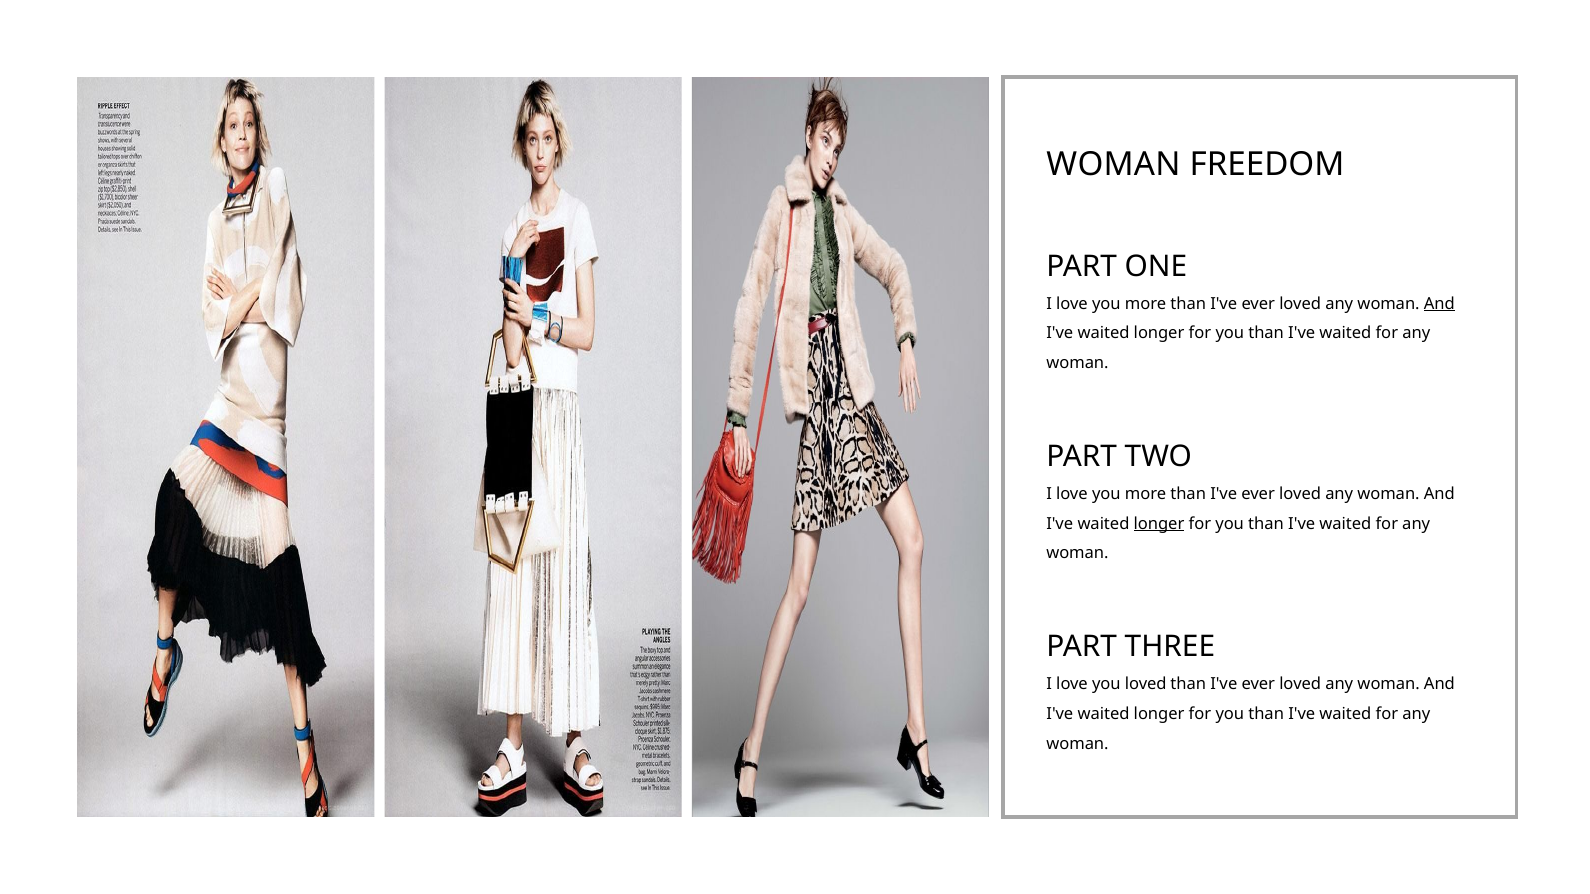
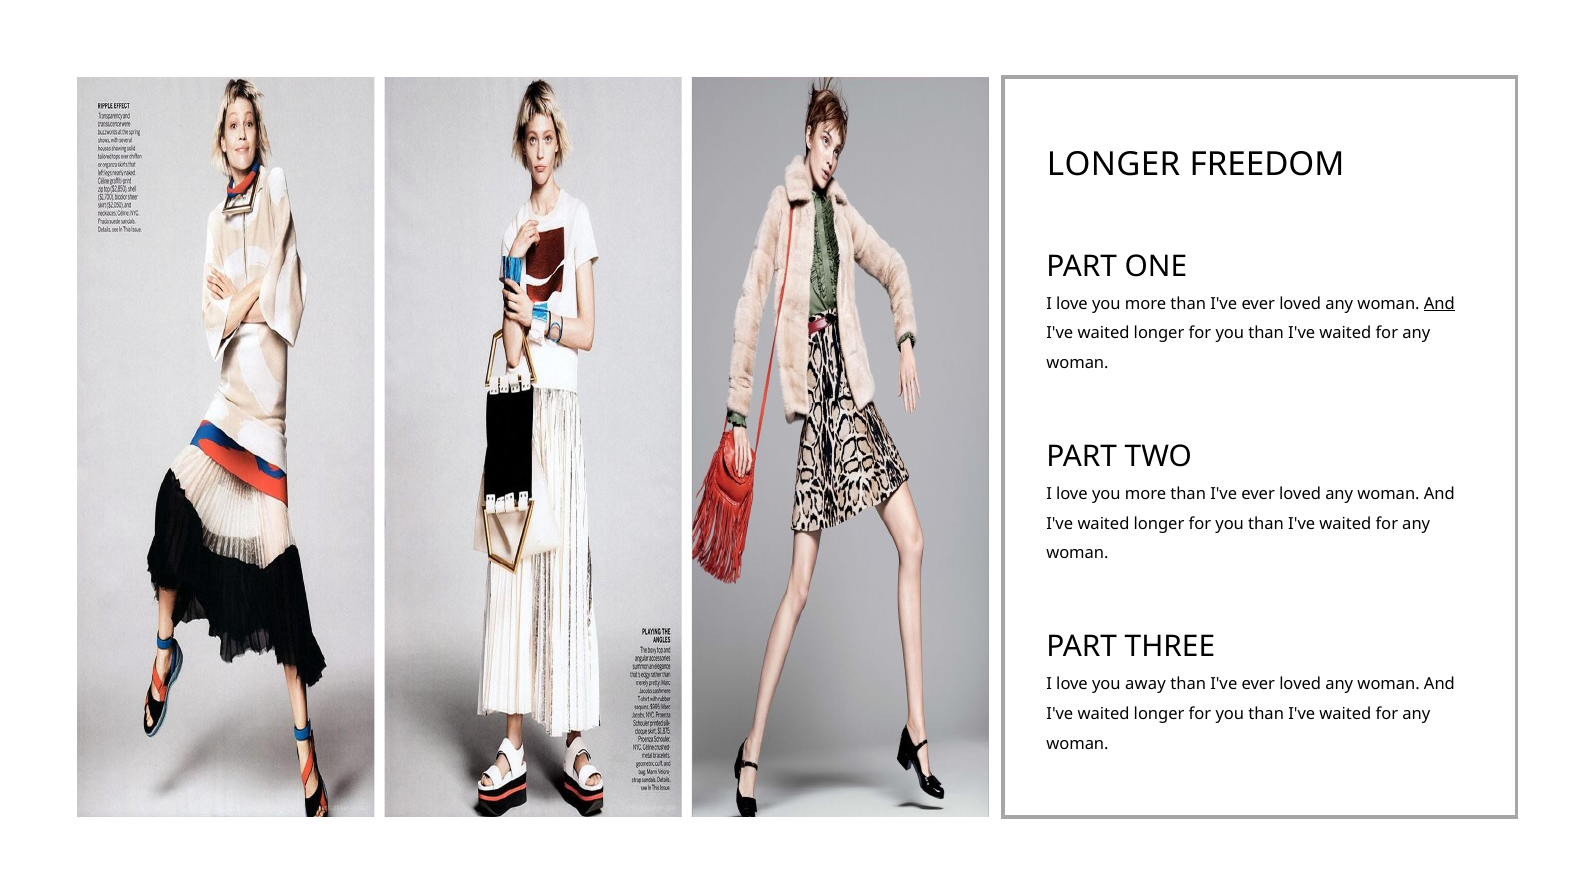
WOMAN: WOMAN -> LONGER (1114, 164)
longer underline: present -> none (1159, 524)
you loved: loved -> away (1146, 684)
